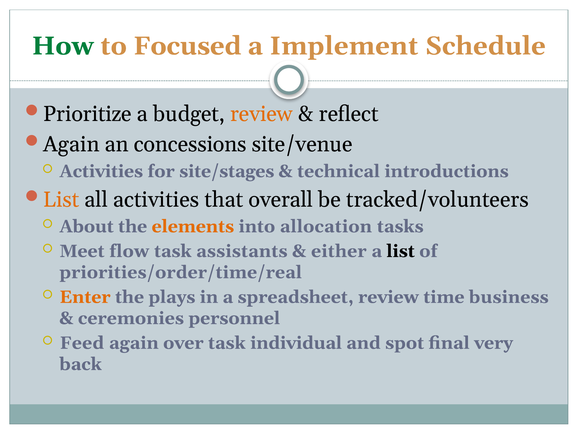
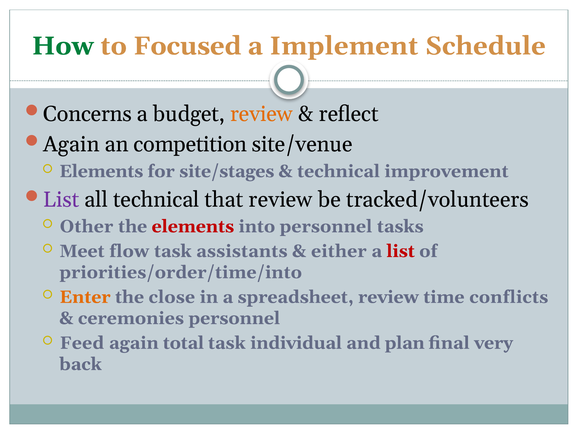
Prioritize: Prioritize -> Concerns (87, 114)
concessions: concessions -> competition (190, 144)
Activities: Activities -> Elements (101, 171)
introductions: introductions -> improvement (447, 171)
List colour: orange -> purple (61, 199)
all activities: activities -> technical (156, 199)
that overall: overall -> review (281, 199)
About: About -> Other (86, 226)
elements colour: orange -> red (193, 226)
into allocation: allocation -> personnel (326, 226)
list colour: black -> red (401, 251)
priorities/order/time/real: priorities/order/time/real -> priorities/order/time/into (181, 272)
plays: plays -> close (172, 297)
business: business -> conflicts (509, 297)
over: over -> total (183, 343)
spot: spot -> plan (405, 343)
